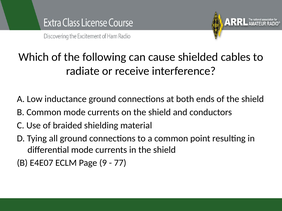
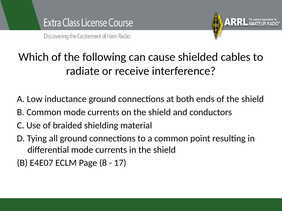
9: 9 -> 8 (103, 163)
77: 77 -> 17 (120, 163)
